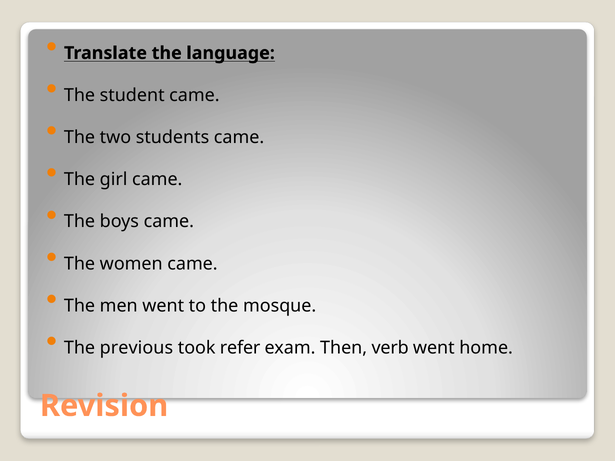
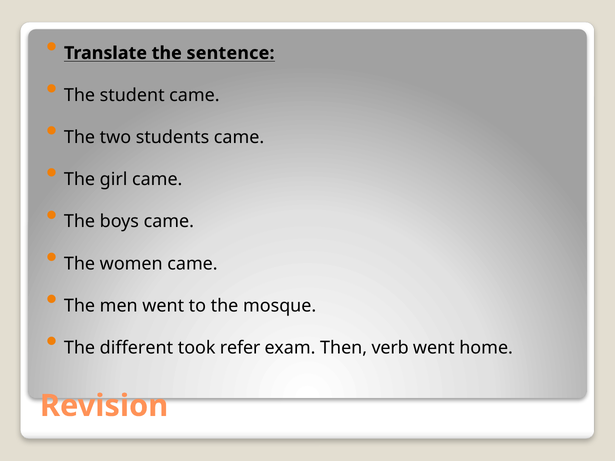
language: language -> sentence (231, 53)
previous: previous -> different (136, 348)
